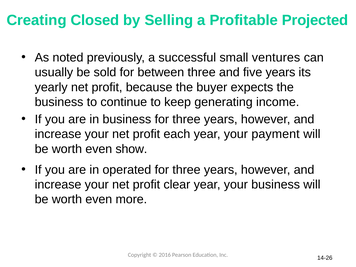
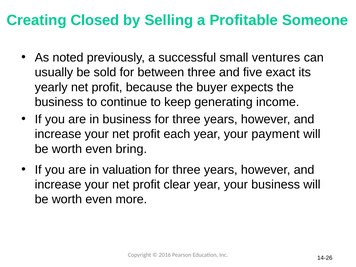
Projected: Projected -> Someone (315, 20)
five years: years -> exact (280, 72)
show: show -> bring (131, 149)
operated: operated -> valuation (127, 170)
